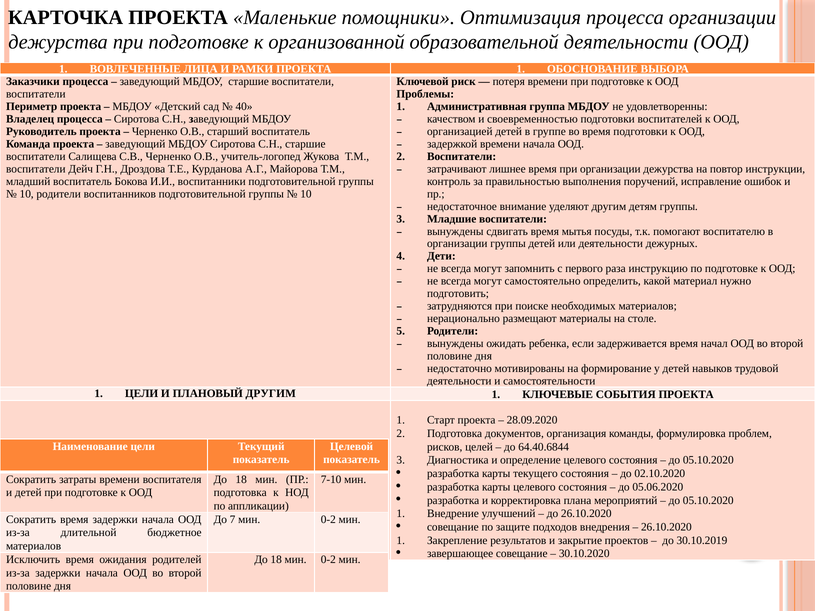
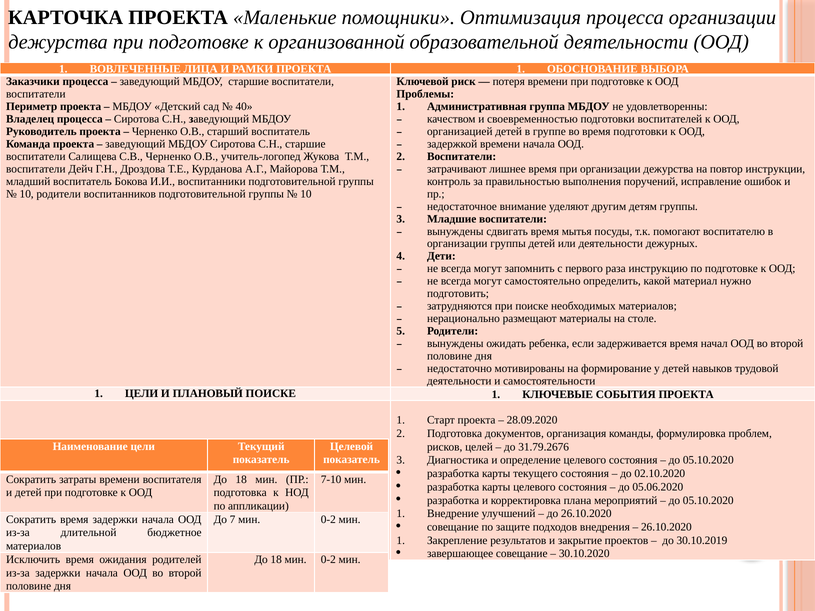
ПЛАНОВЫЙ ДРУГИМ: ДРУГИМ -> ПОИСКЕ (271, 394)
64.40.6844: 64.40.6844 -> 31.79.2676 (544, 447)
